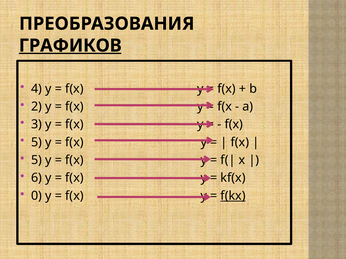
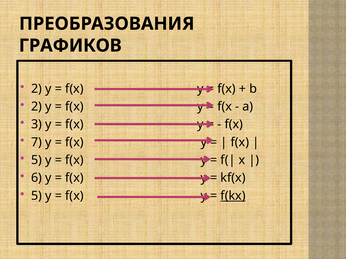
ГРАФИКОВ underline: present -> none (70, 46)
4: 4 -> 2 (37, 89)
5: 5 -> 7 (37, 142)
0: 0 -> 5 (37, 196)
